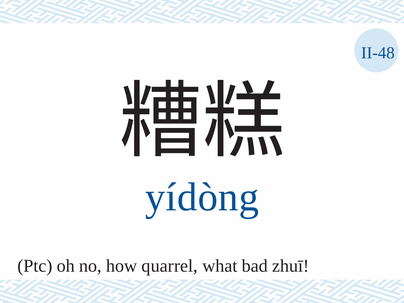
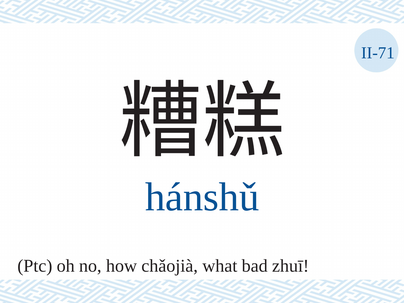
II-48: II-48 -> II-71 (378, 53)
yídòng: yídòng -> hánshǔ (202, 197)
quarrel: quarrel -> chǎojià (170, 266)
